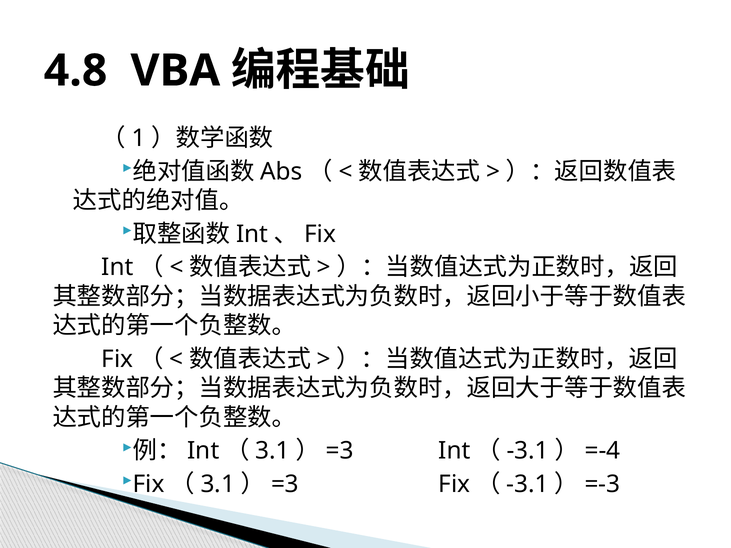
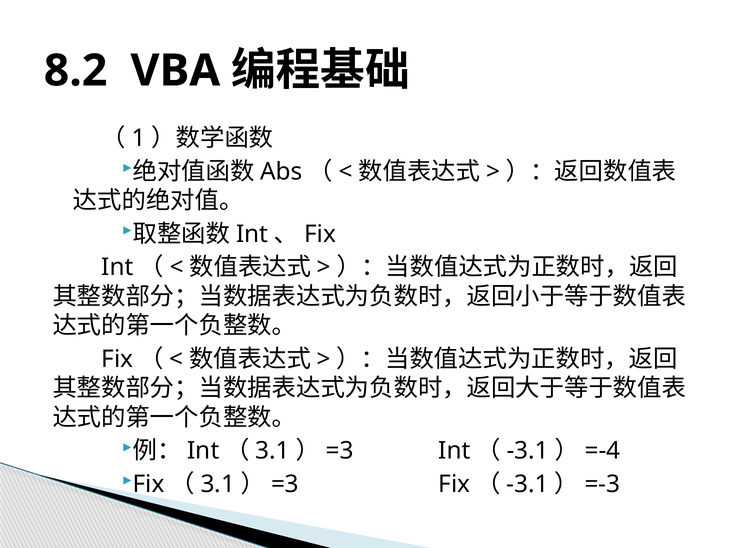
4.8: 4.8 -> 8.2 (76, 71)
